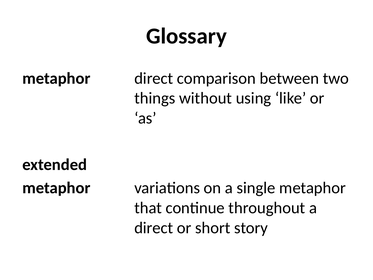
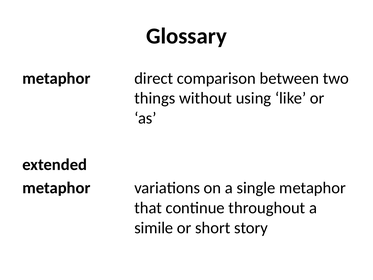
direct: direct -> simile (154, 228)
